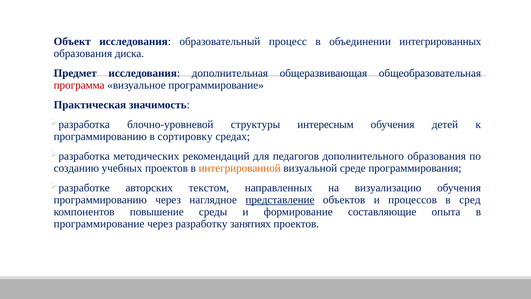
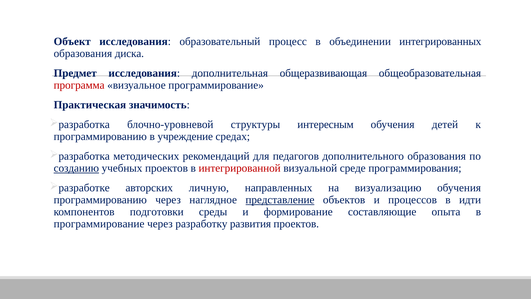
сортировку: сортировку -> учреждение (185, 136)
созданию underline: none -> present (76, 168)
интегрированной colour: orange -> red (240, 168)
текстом: текстом -> личную (209, 188)
сред: сред -> идти (470, 200)
повышение: повышение -> подготовки (157, 212)
занятиях: занятиях -> развития (250, 224)
